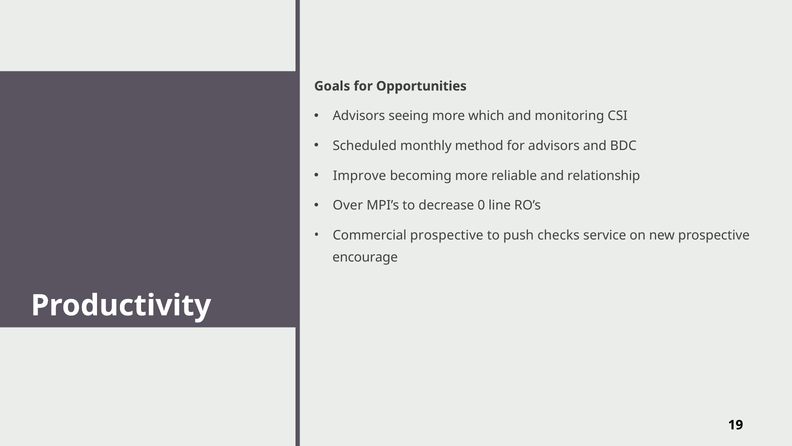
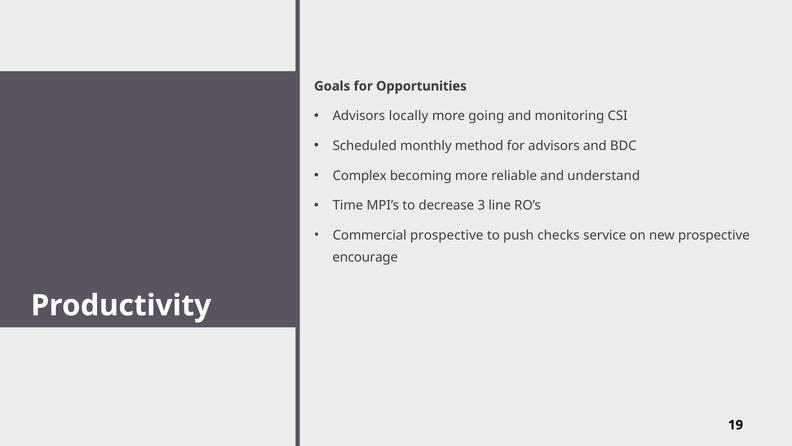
seeing: seeing -> locally (409, 116)
which: which -> going (486, 116)
Improve: Improve -> Complex (360, 175)
relationship: relationship -> understand (604, 175)
Over: Over -> Time (348, 205)
0: 0 -> 3 (481, 205)
